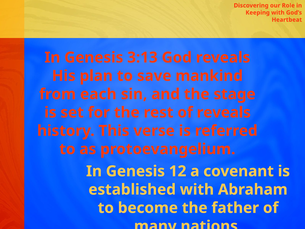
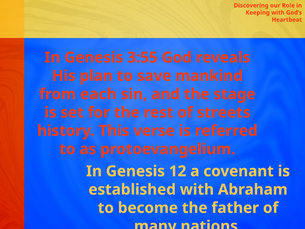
3:13: 3:13 -> 3:55 (142, 57)
of reveals: reveals -> streets (224, 112)
